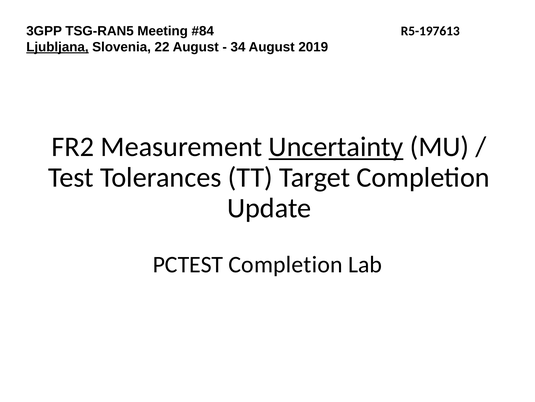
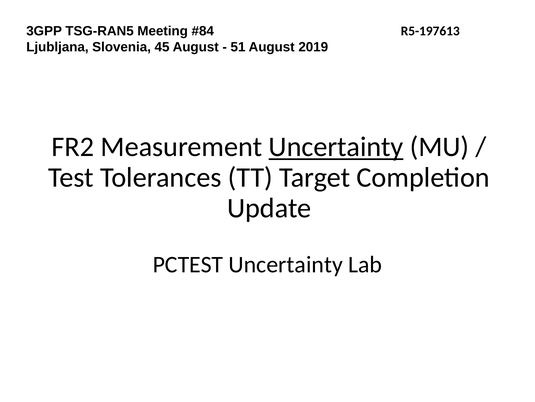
Ljubljana underline: present -> none (57, 47)
22: 22 -> 45 (162, 47)
34: 34 -> 51 (238, 47)
PCTEST Completion: Completion -> Uncertainty (286, 264)
